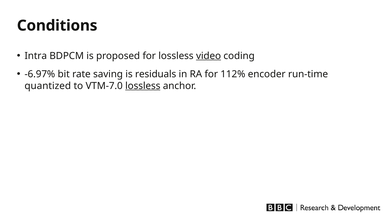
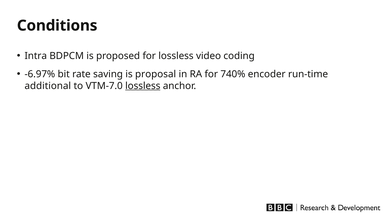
video underline: present -> none (209, 56)
residuals: residuals -> proposal (156, 74)
112%: 112% -> 740% (233, 74)
quantized: quantized -> additional (48, 86)
